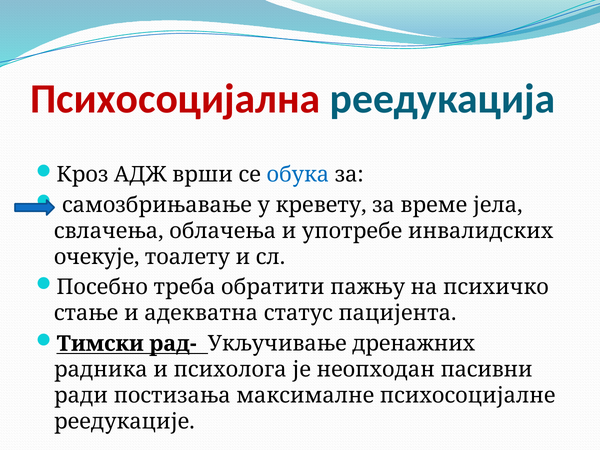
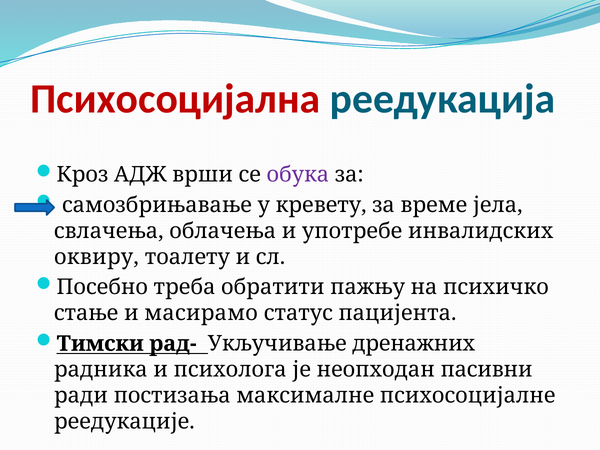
обука colour: blue -> purple (298, 175)
очекује: очекује -> оквиру (96, 257)
адекватна: адекватна -> масирамо (201, 313)
